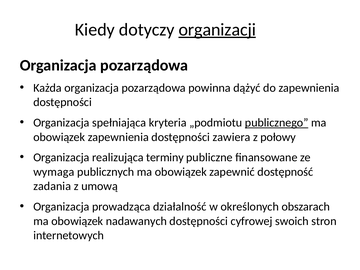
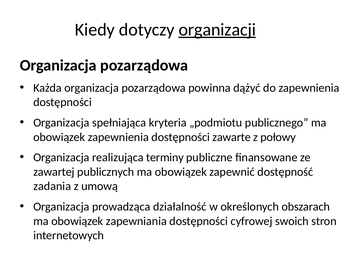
publicznego underline: present -> none (277, 123)
zawiera: zawiera -> zawarte (232, 137)
wymaga: wymaga -> zawartej (54, 172)
nadawanych: nadawanych -> zapewniania (136, 221)
